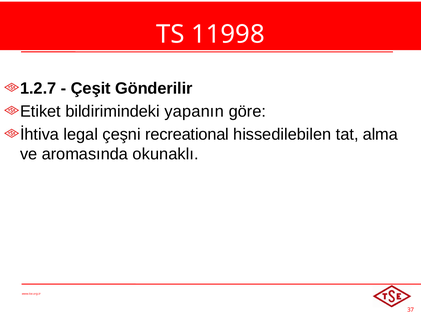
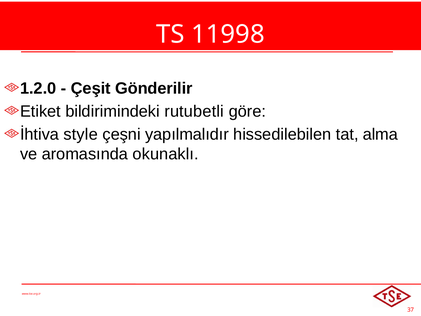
1.2.7: 1.2.7 -> 1.2.0 (38, 88)
yapanın: yapanın -> rutubetli (194, 111)
legal: legal -> style (81, 134)
recreational: recreational -> yapılmalıdır (187, 134)
